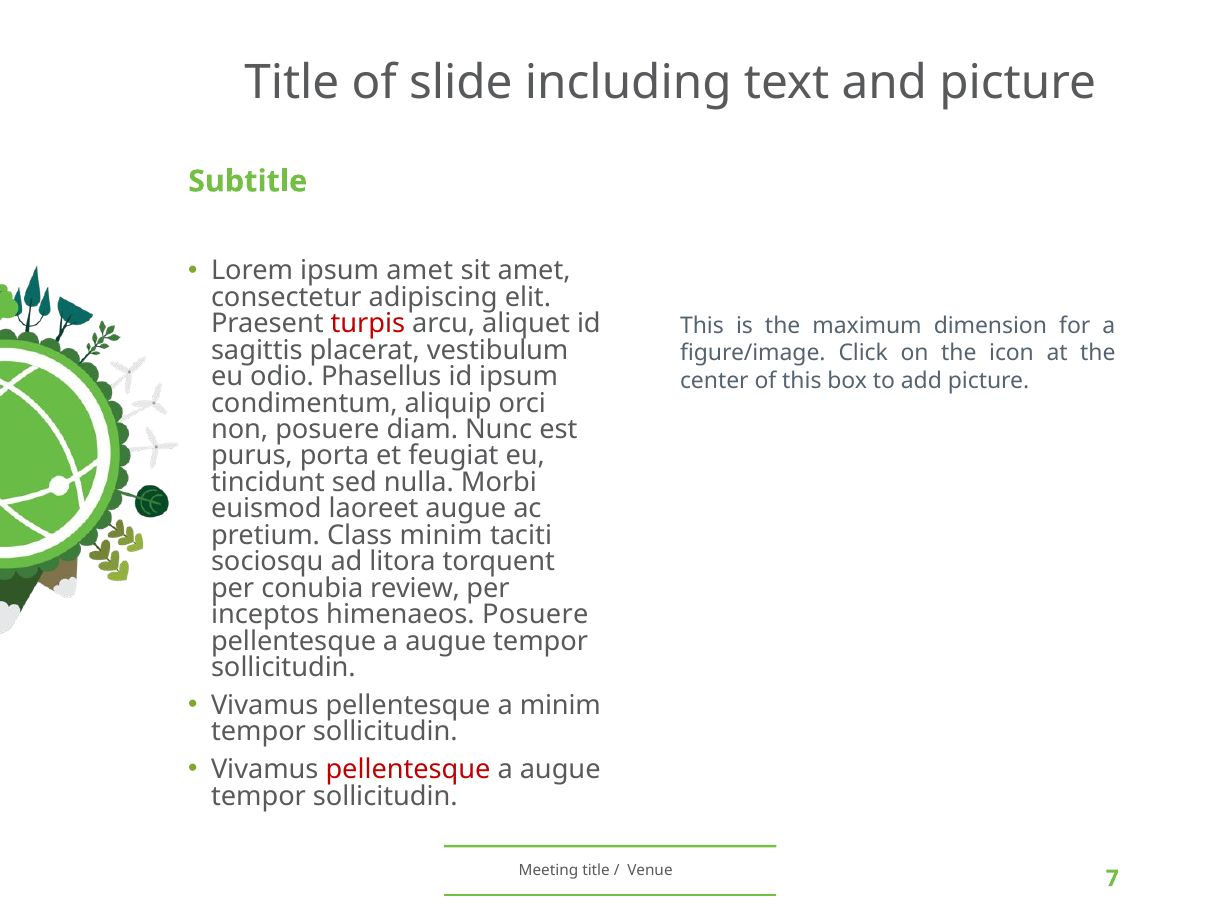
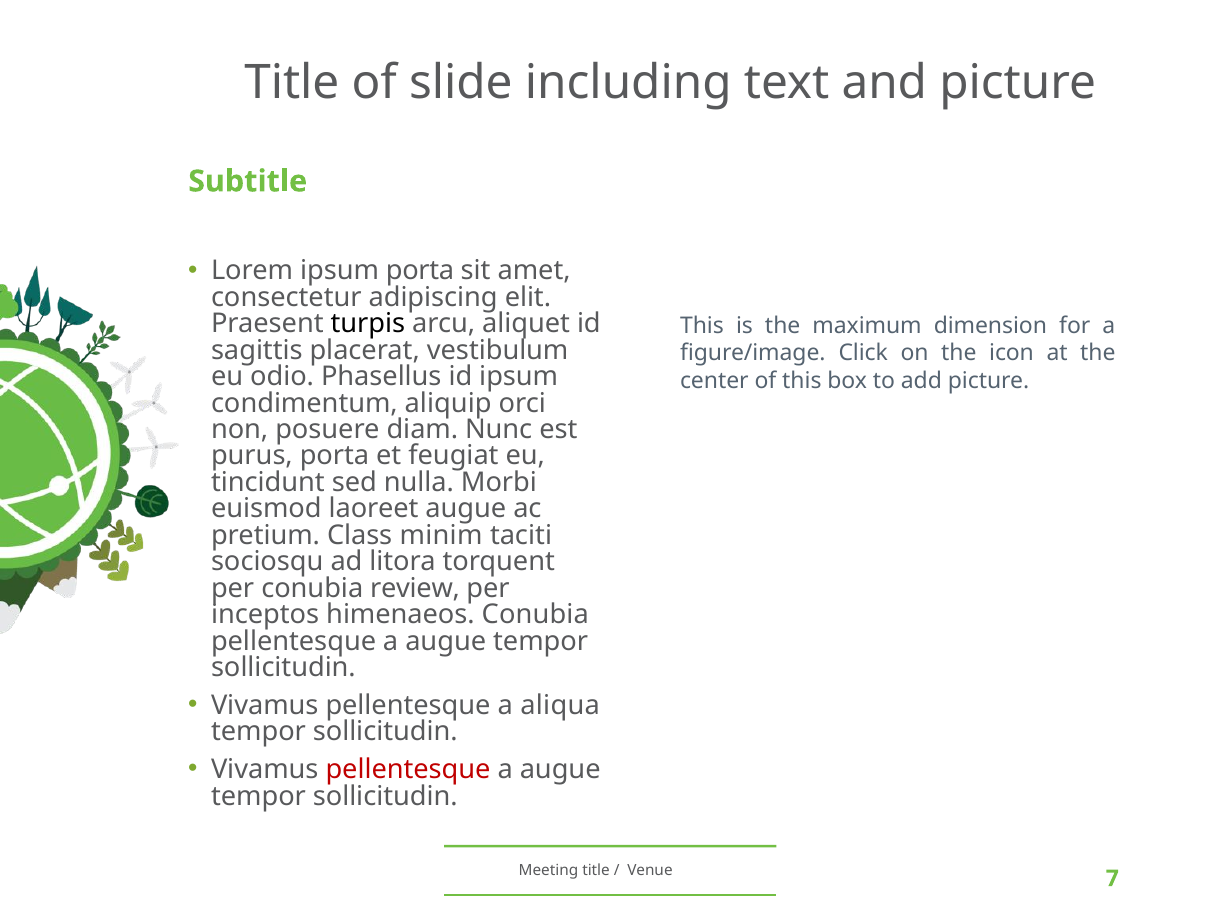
ipsum amet: amet -> porta (420, 271)
turpis colour: red -> black (368, 324)
himenaeos Posuere: Posuere -> Conubia (535, 615)
a minim: minim -> aliqua (560, 706)
